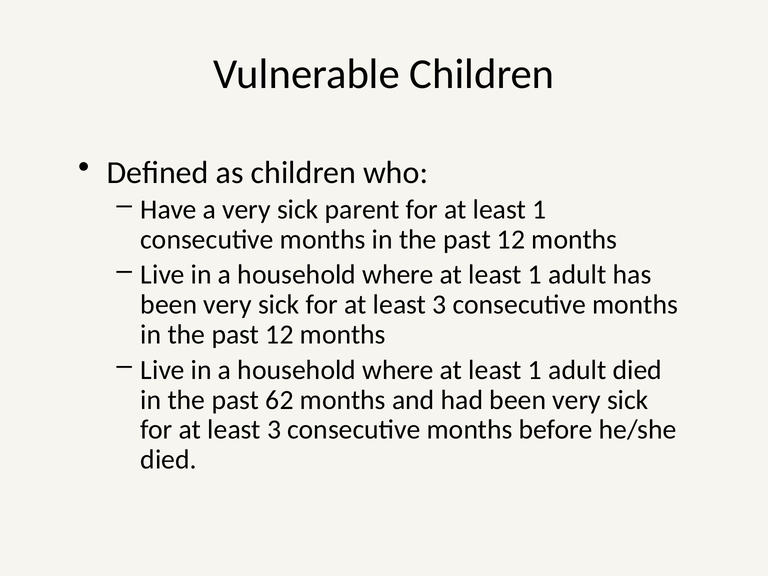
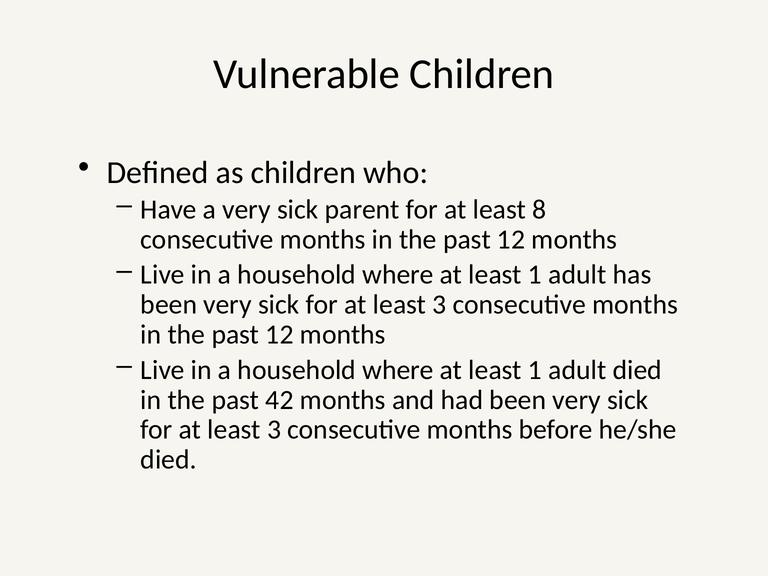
for at least 1: 1 -> 8 (539, 210)
62: 62 -> 42 (280, 400)
